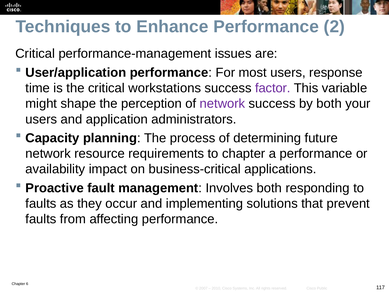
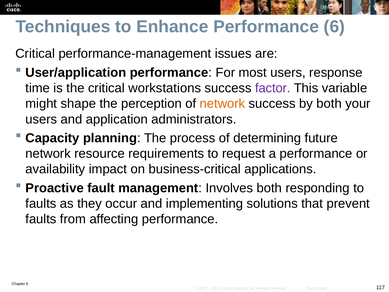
Performance 2: 2 -> 6 (334, 27)
network colour: purple -> orange (222, 104)
to chapter: chapter -> request (244, 154)
